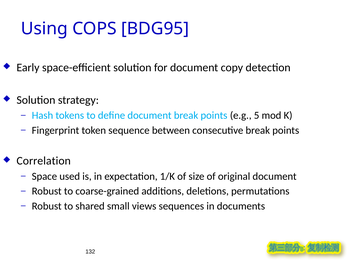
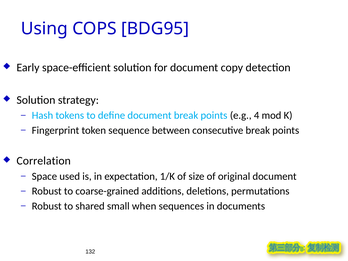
5: 5 -> 4 (257, 115)
views: views -> when (144, 206)
